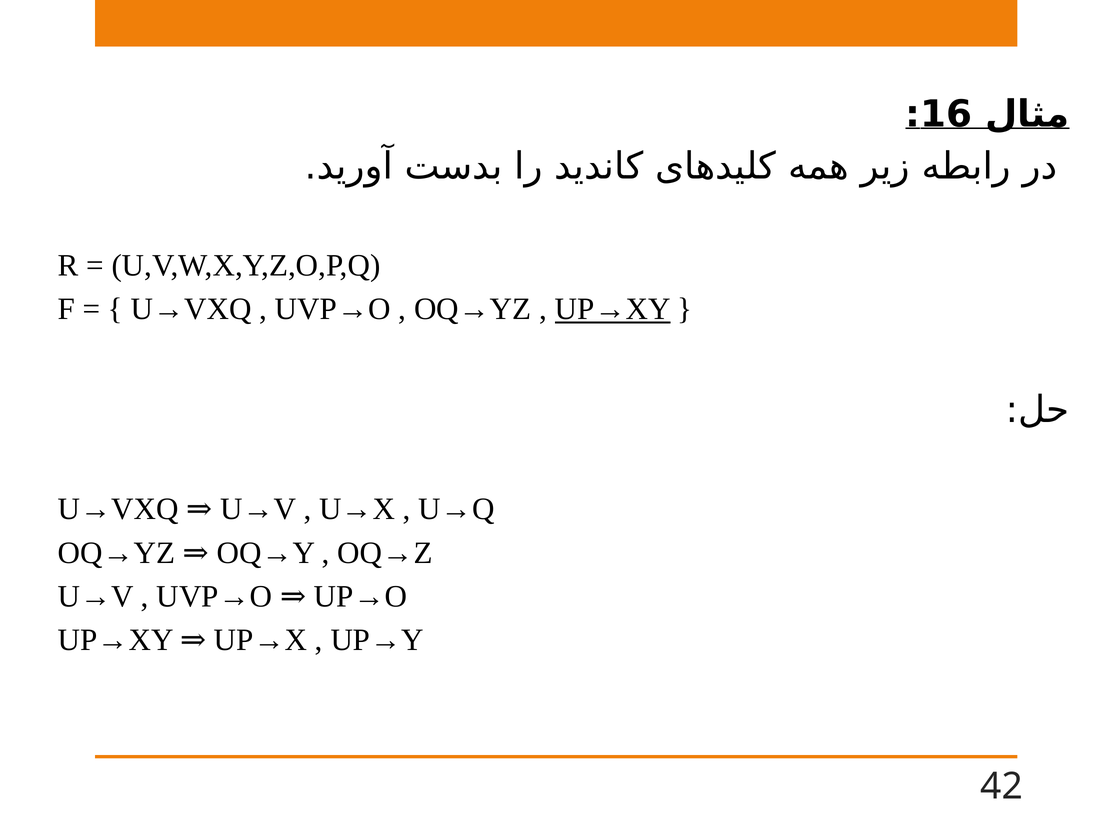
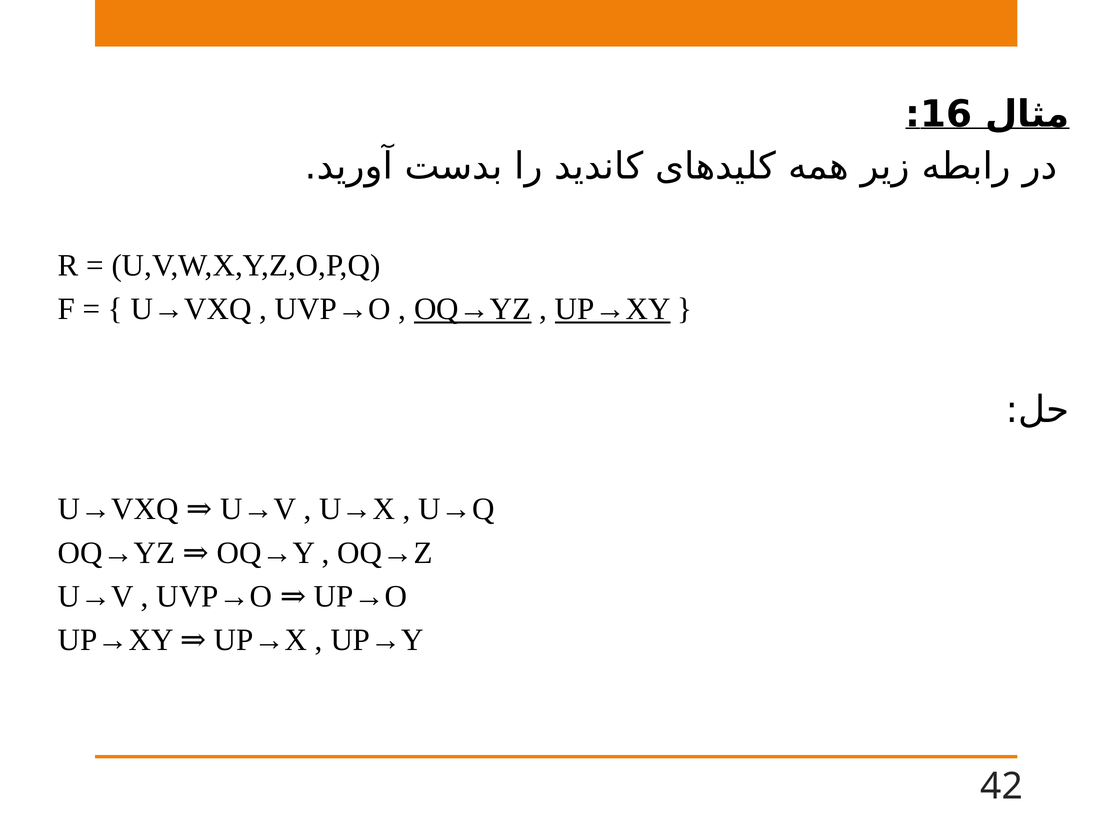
OQ→YZ underline: none -> present (473, 309)
